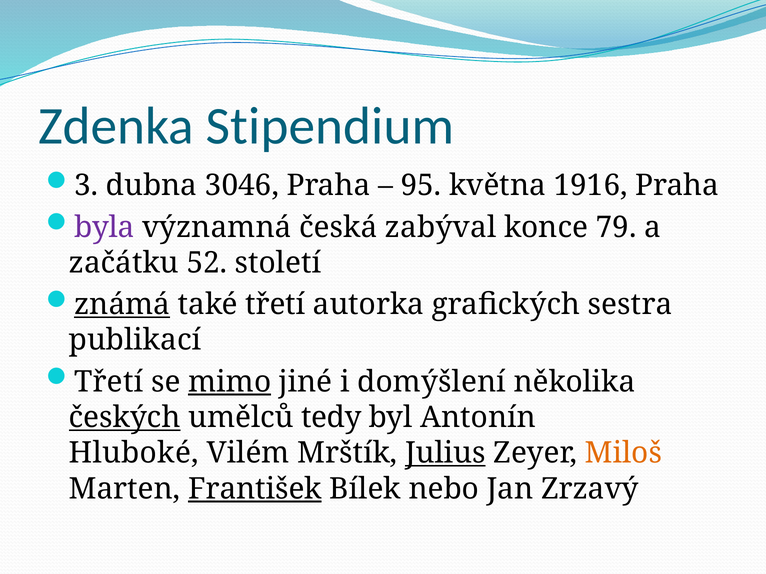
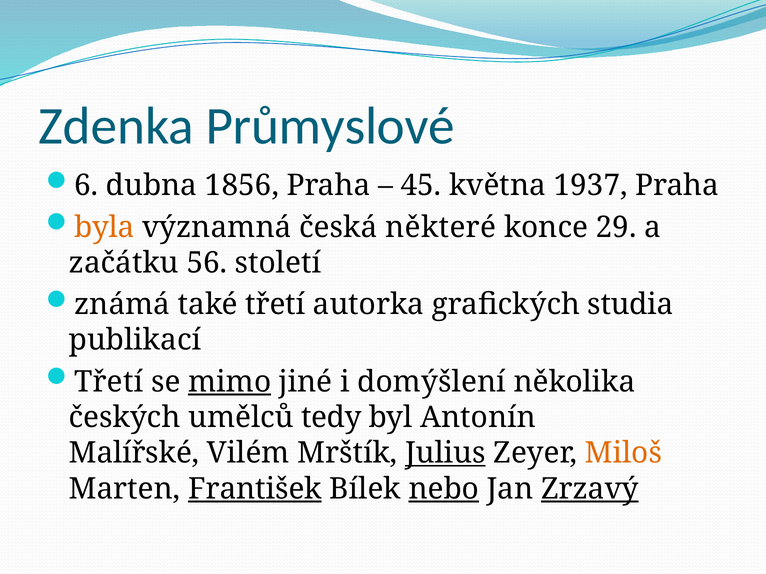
Stipendium: Stipendium -> Průmyslové (330, 127)
3: 3 -> 6 (86, 186)
3046: 3046 -> 1856 (242, 186)
95: 95 -> 45 (421, 186)
1916: 1916 -> 1937 (591, 186)
byla colour: purple -> orange (104, 227)
zabýval: zabýval -> některé (441, 227)
79: 79 -> 29 (616, 227)
52: 52 -> 56 (207, 263)
známá underline: present -> none (122, 305)
sestra: sestra -> studia (630, 305)
českých underline: present -> none (125, 418)
Hluboké: Hluboké -> Malířské (134, 453)
nebo underline: none -> present (444, 489)
Zrzavý underline: none -> present (590, 489)
